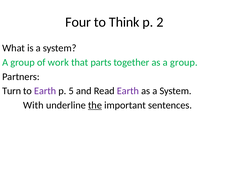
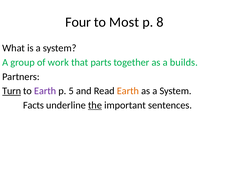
Think: Think -> Most (124, 22)
2: 2 -> 8 (160, 22)
as a group: group -> builds (184, 62)
Turn underline: none -> present (12, 91)
Earth colour: purple -> orange (128, 91)
With: With -> Facts (33, 105)
